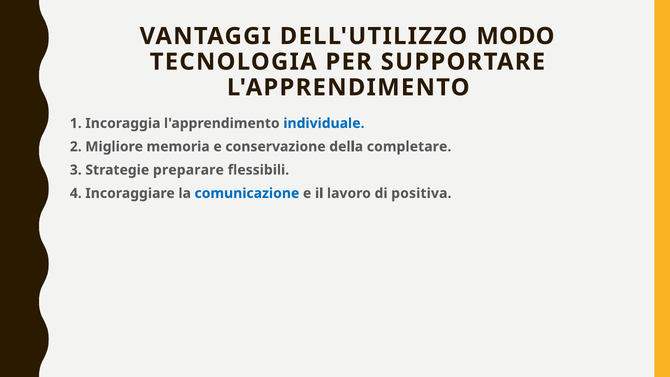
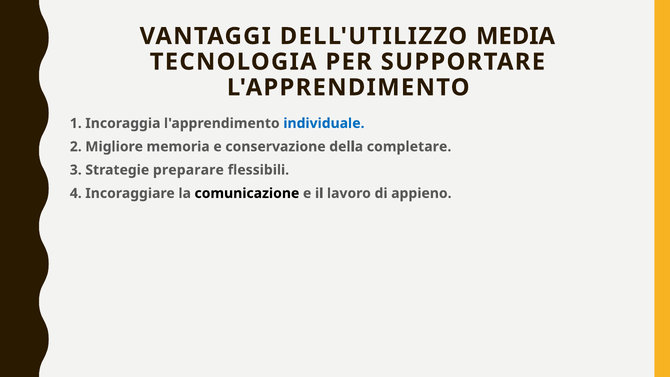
MODO: MODO -> MEDIA (516, 36)
comunicazione colour: blue -> black (247, 193)
positiva: positiva -> appieno (421, 193)
